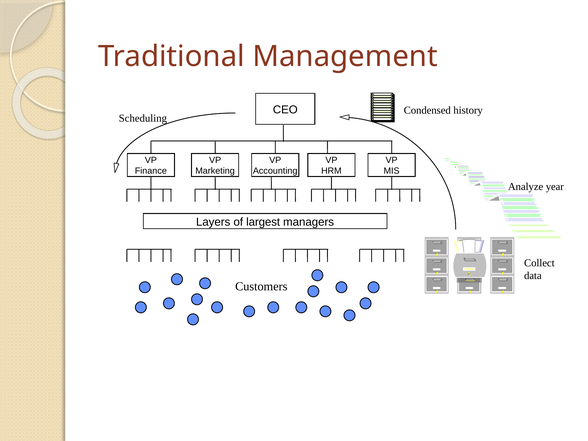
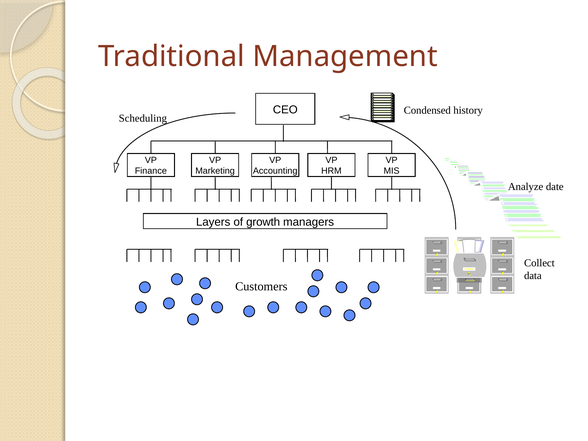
year: year -> date (555, 187)
largest: largest -> growth (263, 222)
